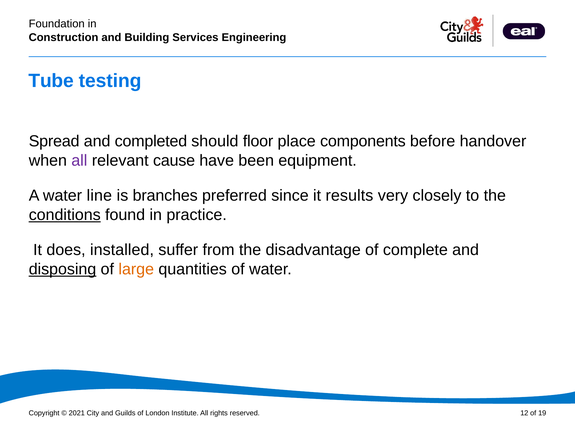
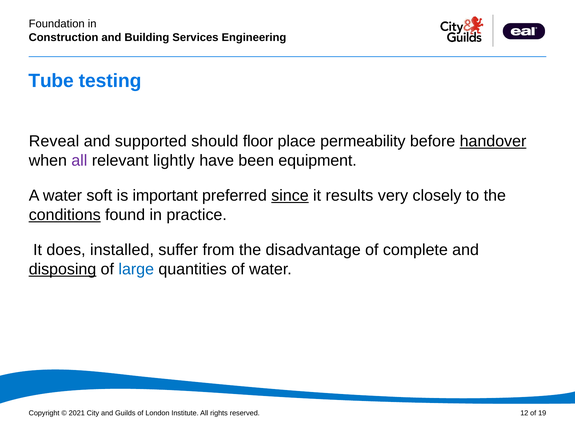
Spread: Spread -> Reveal (54, 141)
completed: completed -> supported (151, 141)
components: components -> permeability (363, 141)
handover underline: none -> present (493, 141)
cause: cause -> lightly (174, 160)
line: line -> soft (99, 195)
branches: branches -> important (165, 195)
since underline: none -> present (290, 195)
large colour: orange -> blue (136, 269)
